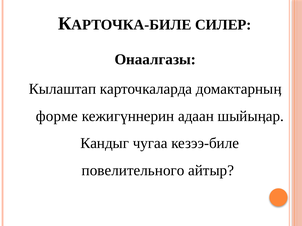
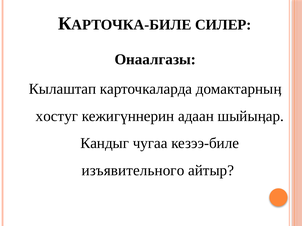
форме: форме -> хостуг (57, 116)
повелительного: повелительного -> изъявительного (133, 171)
